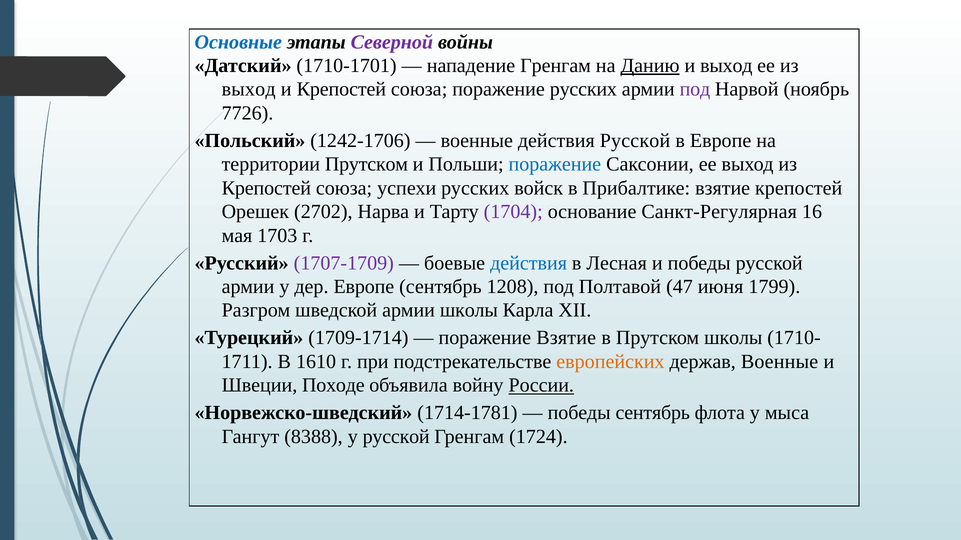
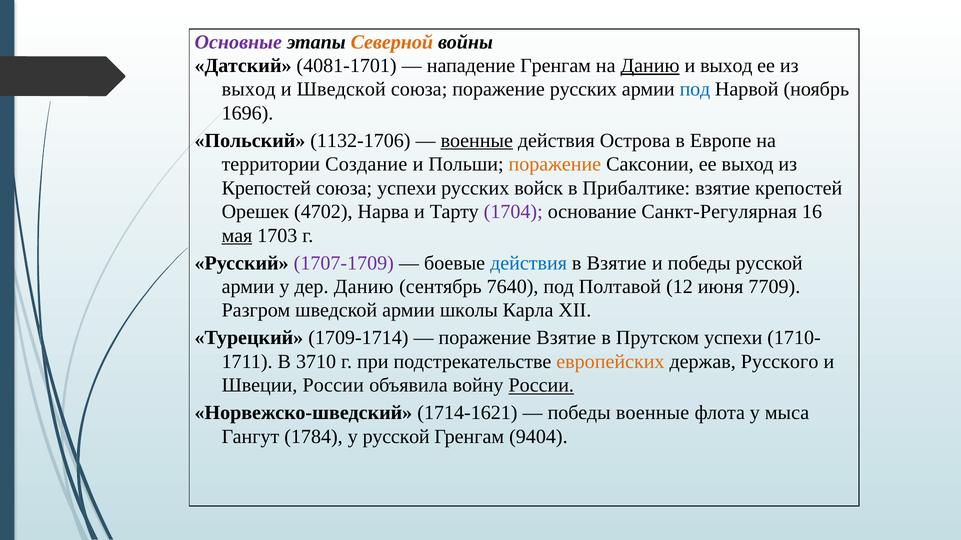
Основные colour: blue -> purple (238, 42)
Северной colour: purple -> orange (392, 42)
1710-1701: 1710-1701 -> 4081-1701 (347, 66)
и Крепостей: Крепостей -> Шведской (341, 89)
под colour: purple -> blue (695, 89)
7726: 7726 -> 1696 (248, 113)
1242-1706: 1242-1706 -> 1132-1706 (360, 141)
военные underline: none -> present (477, 141)
действия Русской: Русской -> Острова (635, 141)
территории Прутском: Прутском -> Создание (366, 164)
поражение colour: blue -> orange (555, 164)
2702: 2702 -> 4702 (323, 212)
мая underline: none -> present (237, 236)
в Лесная: Лесная -> Взятие (617, 263)
дер Европе: Европе -> Данию (364, 287)
1208: 1208 -> 7640 (513, 287)
47: 47 -> 12 (679, 287)
1799: 1799 -> 7709 (774, 287)
Прутском школы: школы -> успехи (733, 338)
1610: 1610 -> 3710 (316, 362)
держав Военные: Военные -> Русского (780, 362)
Швеции Походе: Походе -> России (333, 386)
1714-1781: 1714-1781 -> 1714-1621 (467, 413)
победы сентябрь: сентябрь -> военные (653, 413)
8388: 8388 -> 1784 (314, 437)
1724: 1724 -> 9404 (538, 437)
